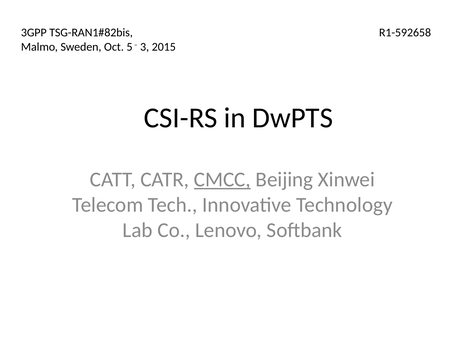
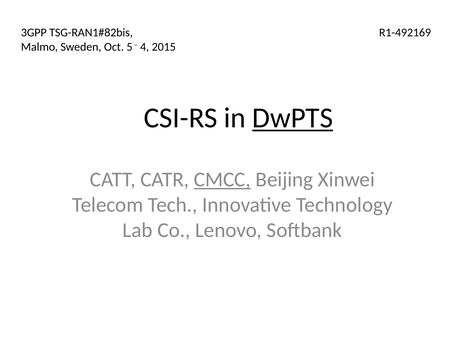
R1-592658: R1-592658 -> R1-492169 (405, 32)
3: 3 -> 4 (145, 47)
DwPTS underline: none -> present (293, 118)
